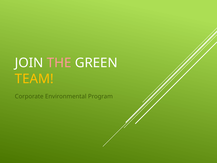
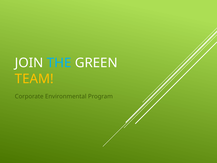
THE colour: pink -> light blue (59, 63)
